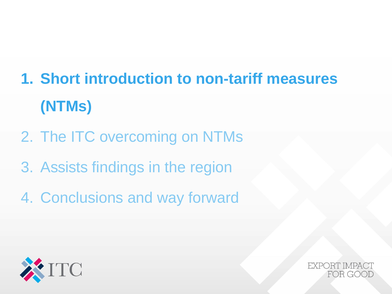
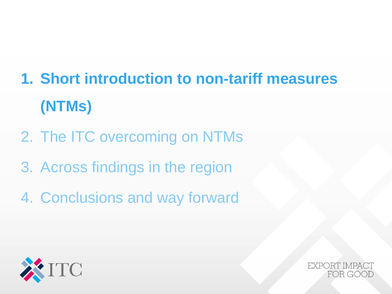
Assists: Assists -> Across (64, 167)
